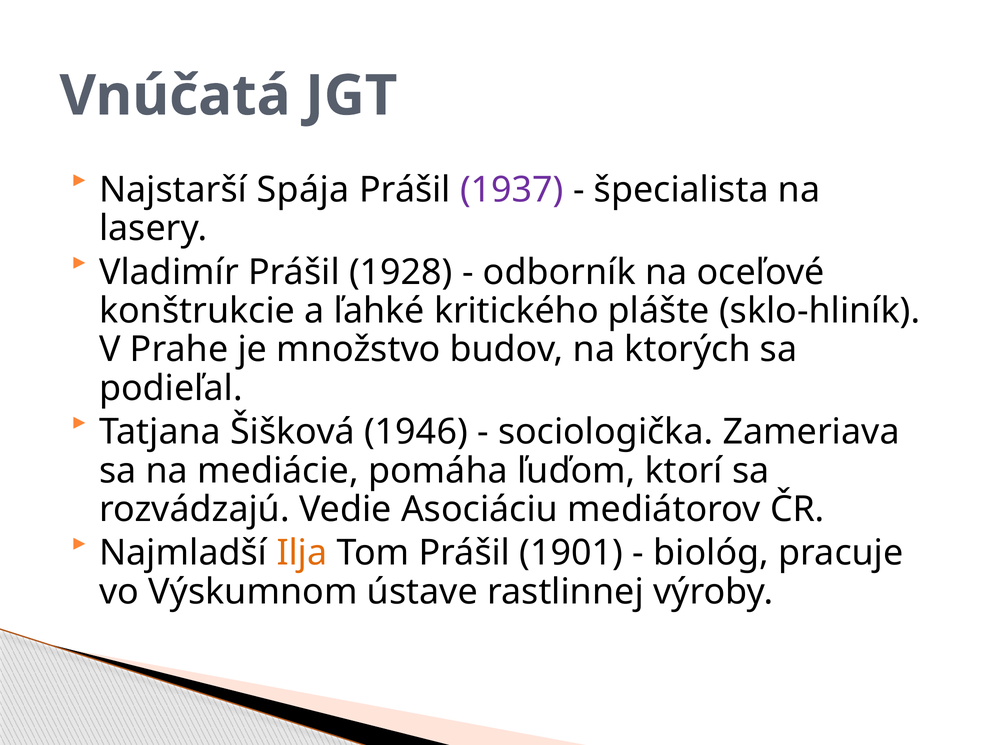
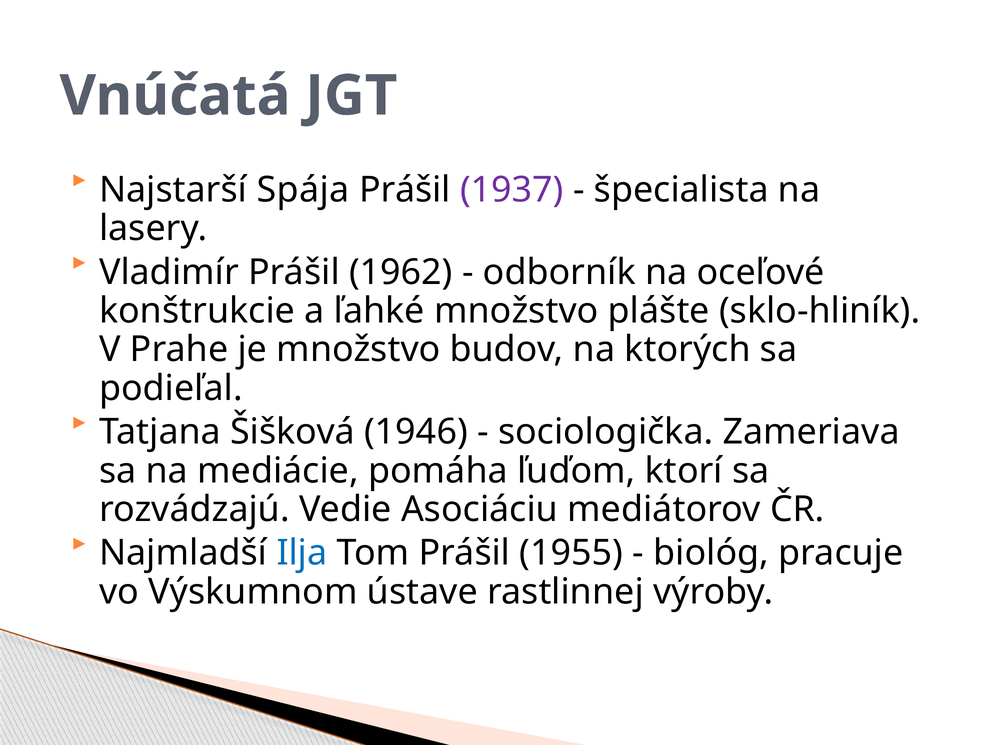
1928: 1928 -> 1962 (401, 272)
ľahké kritického: kritického -> množstvo (516, 311)
Ilja colour: orange -> blue (302, 553)
1901: 1901 -> 1955 (571, 553)
